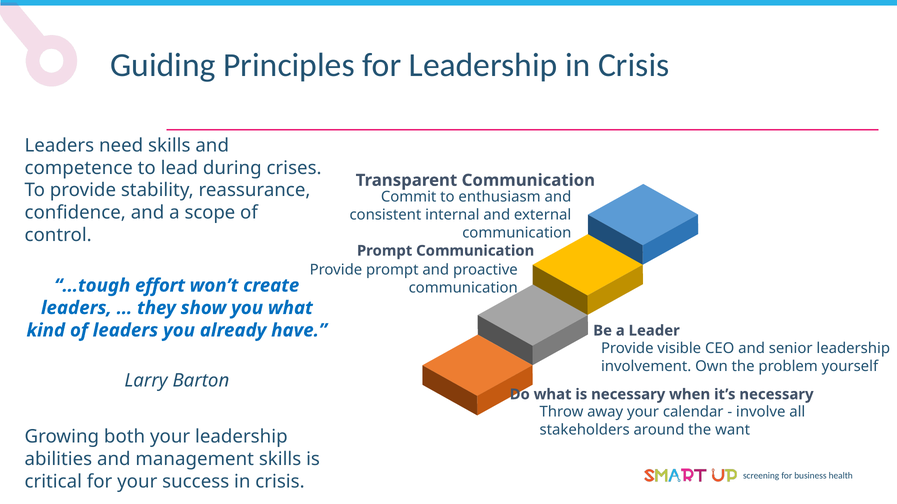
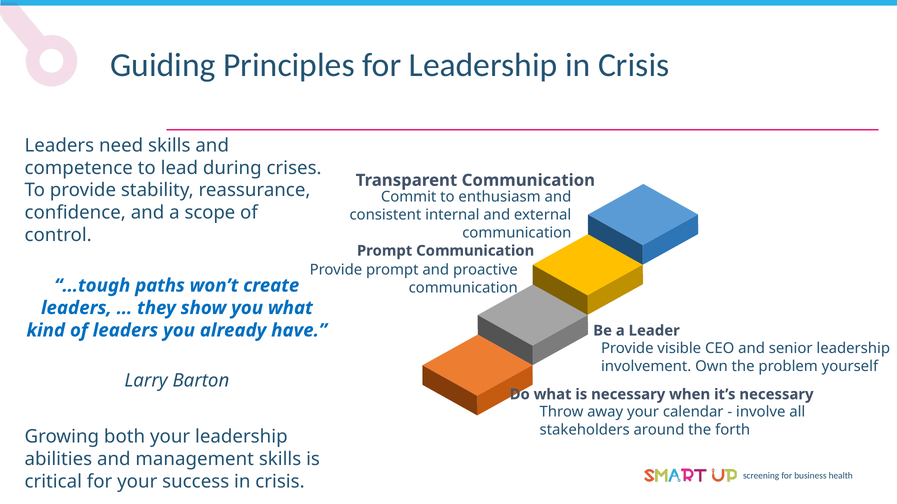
effort: effort -> paths (160, 286)
want: want -> forth (733, 430)
